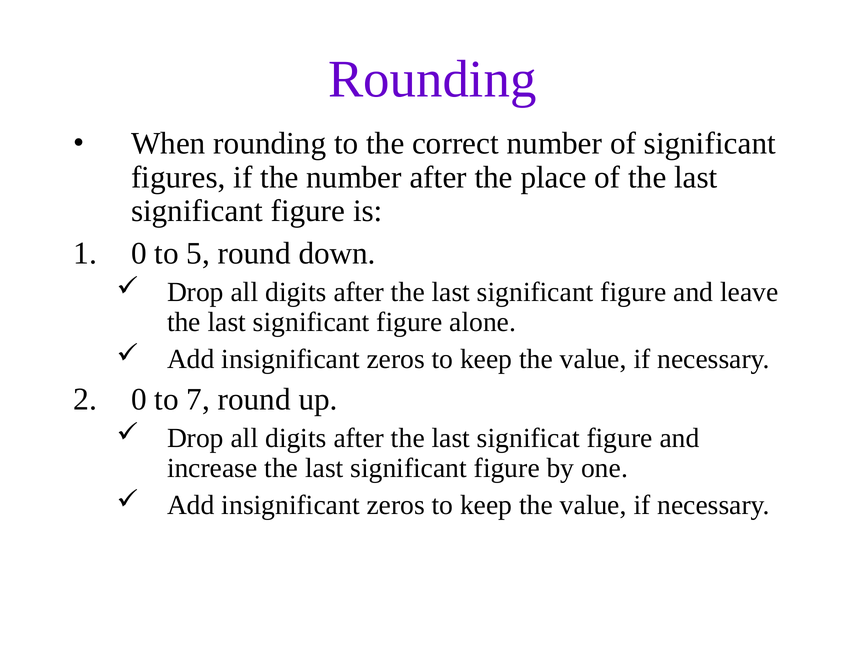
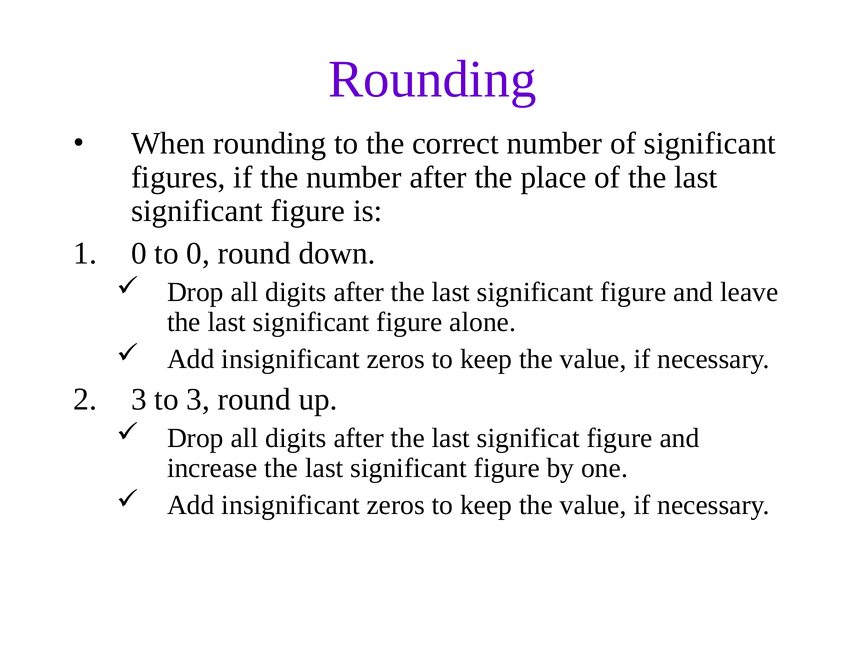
to 5: 5 -> 0 (198, 253)
0: 0 -> 3 (139, 399)
to 7: 7 -> 3 (198, 399)
